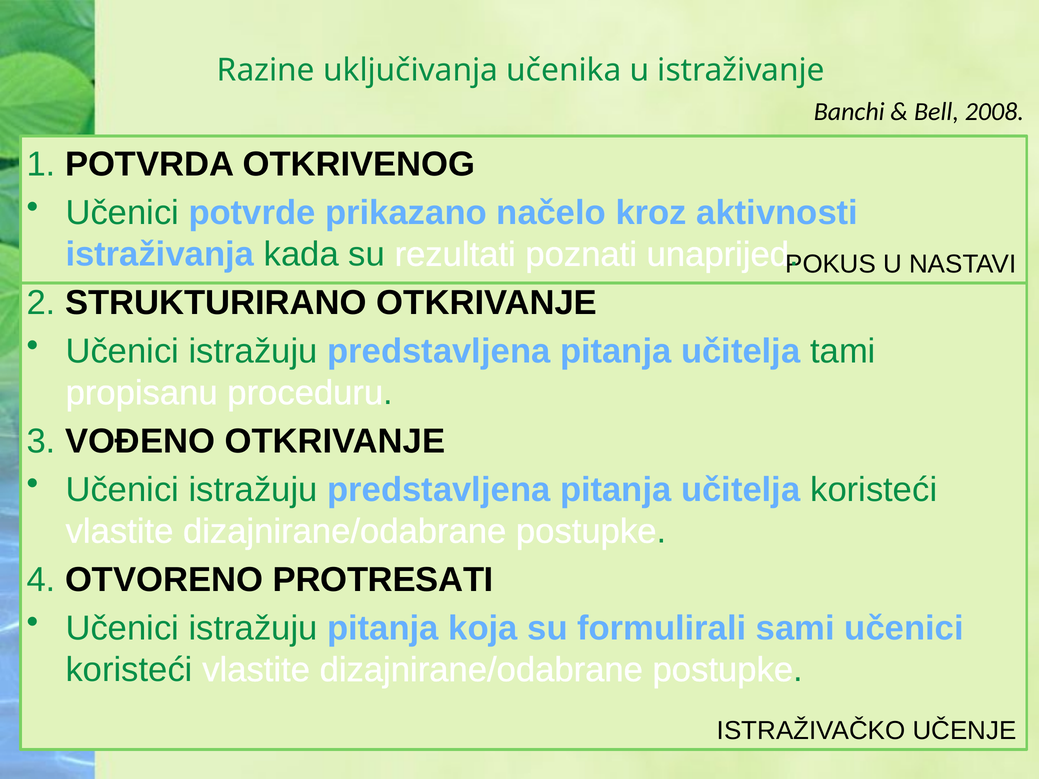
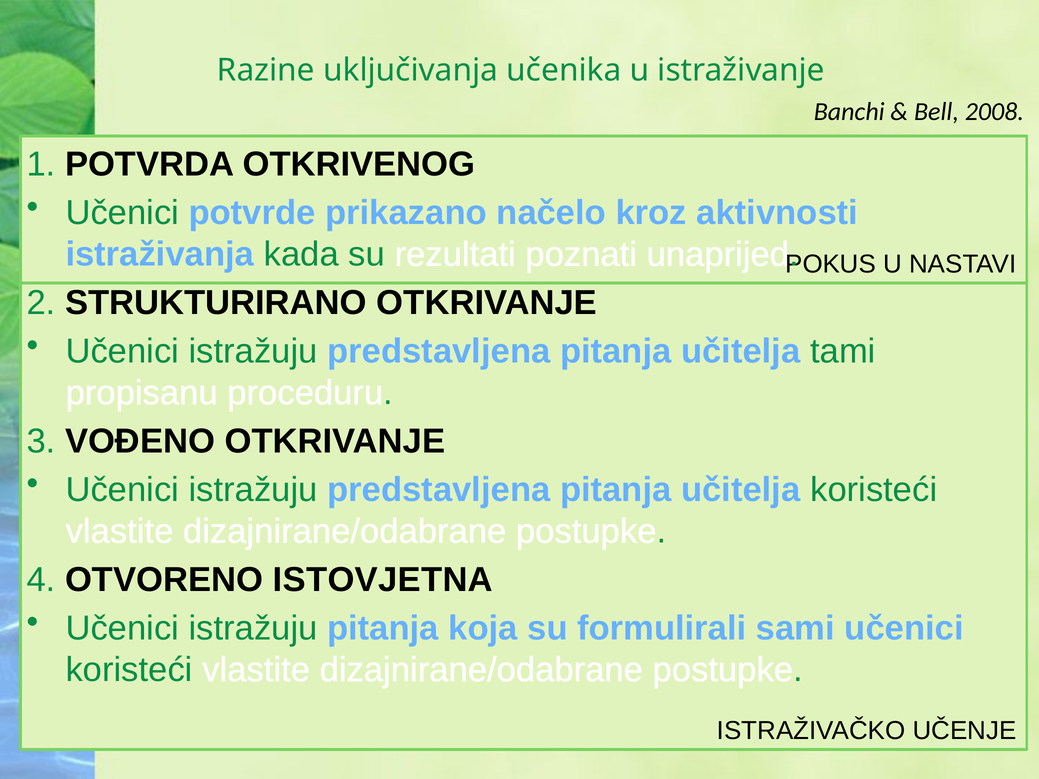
PROTRESATI: PROTRESATI -> ISTOVJETNA (383, 580)
